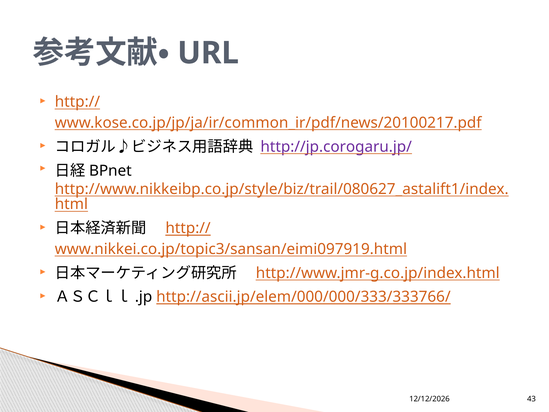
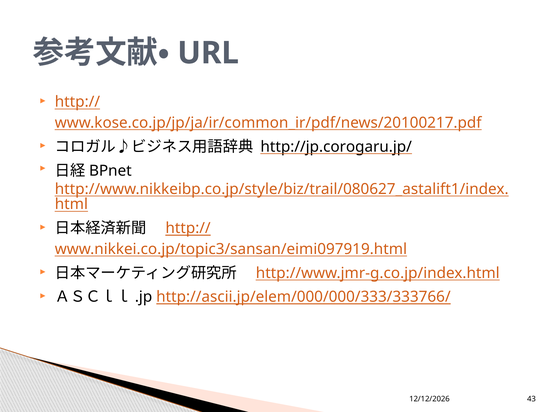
http://jp.corogaru.jp/ colour: purple -> black (336, 147)
